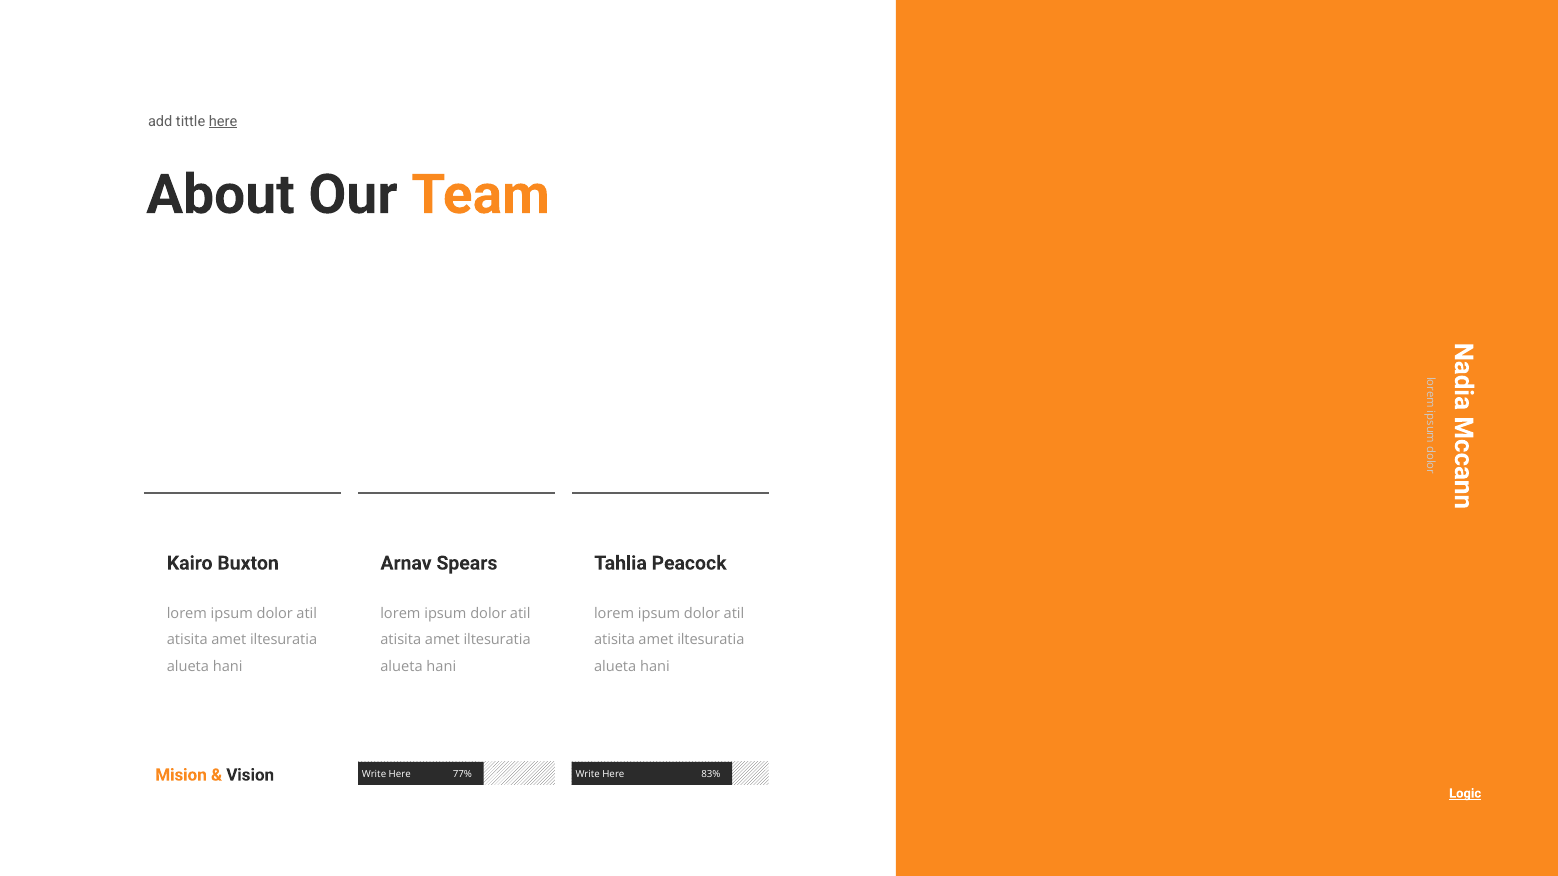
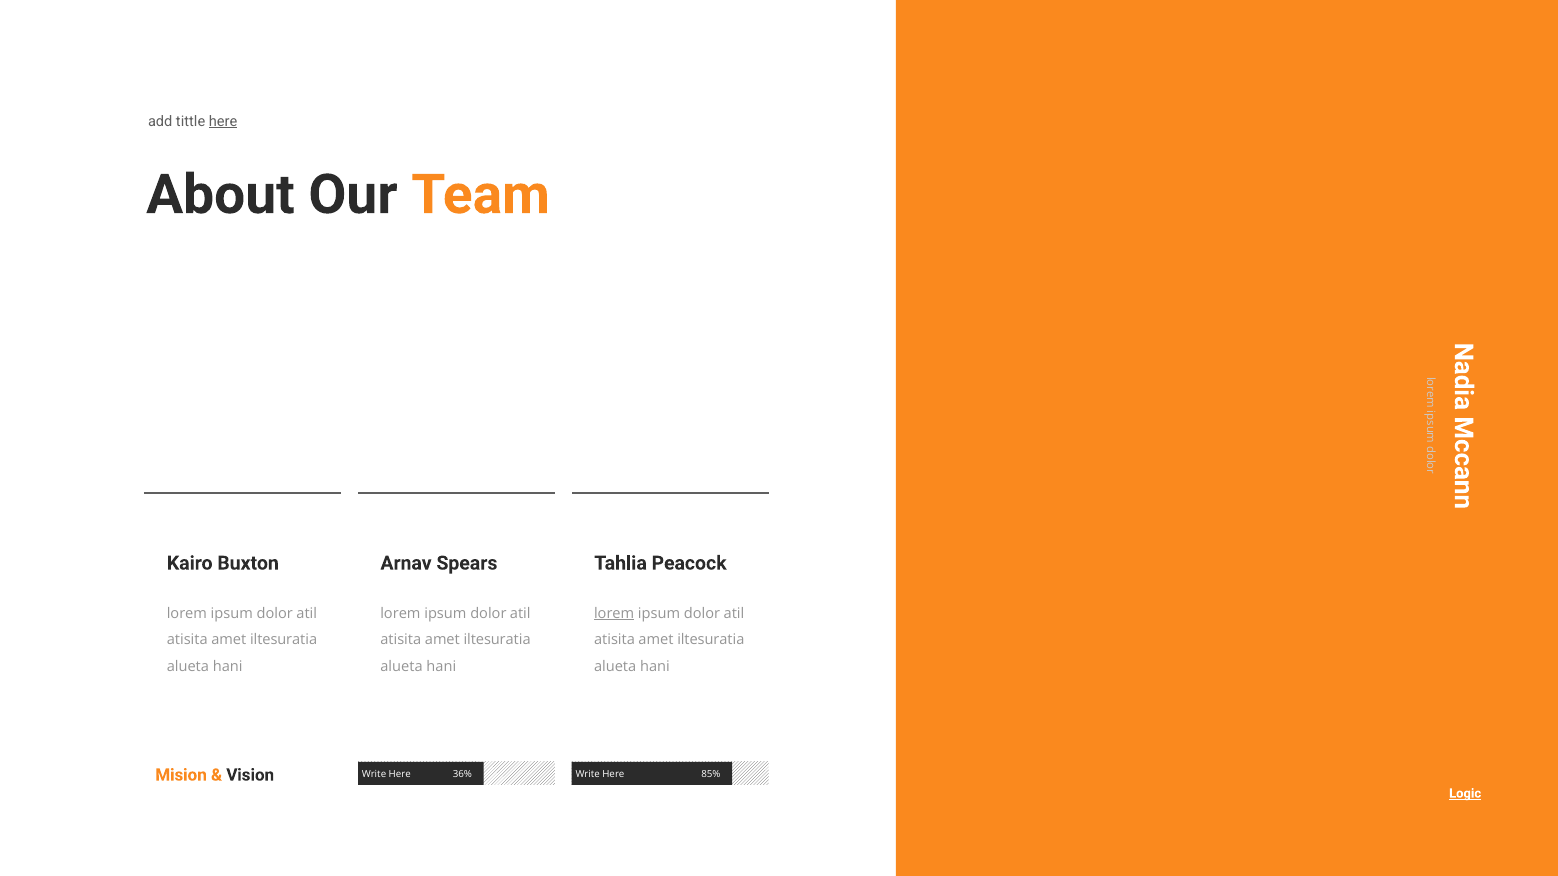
lorem underline: none -> present (614, 614)
77%: 77% -> 36% (462, 774)
83%: 83% -> 85% (711, 774)
